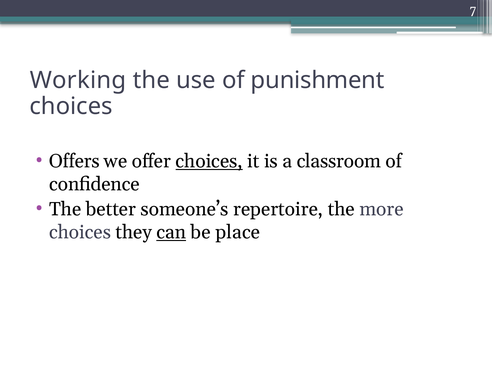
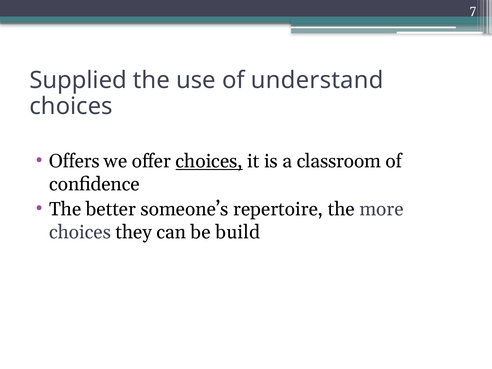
Working: Working -> Supplied (78, 80)
punishment: punishment -> understand (317, 80)
can underline: present -> none (171, 232)
place: place -> build (238, 232)
